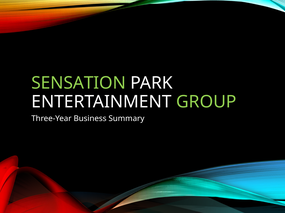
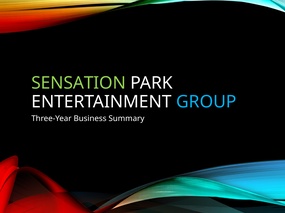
GROUP colour: light green -> light blue (206, 102)
